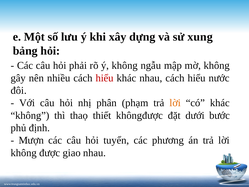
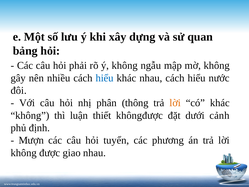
xung: xung -> quan (200, 37)
hiểu colour: red -> blue (105, 78)
phạm: phạm -> thông (135, 103)
thaọ: thaọ -> luận (79, 115)
bước: bước -> cảnh (220, 115)
